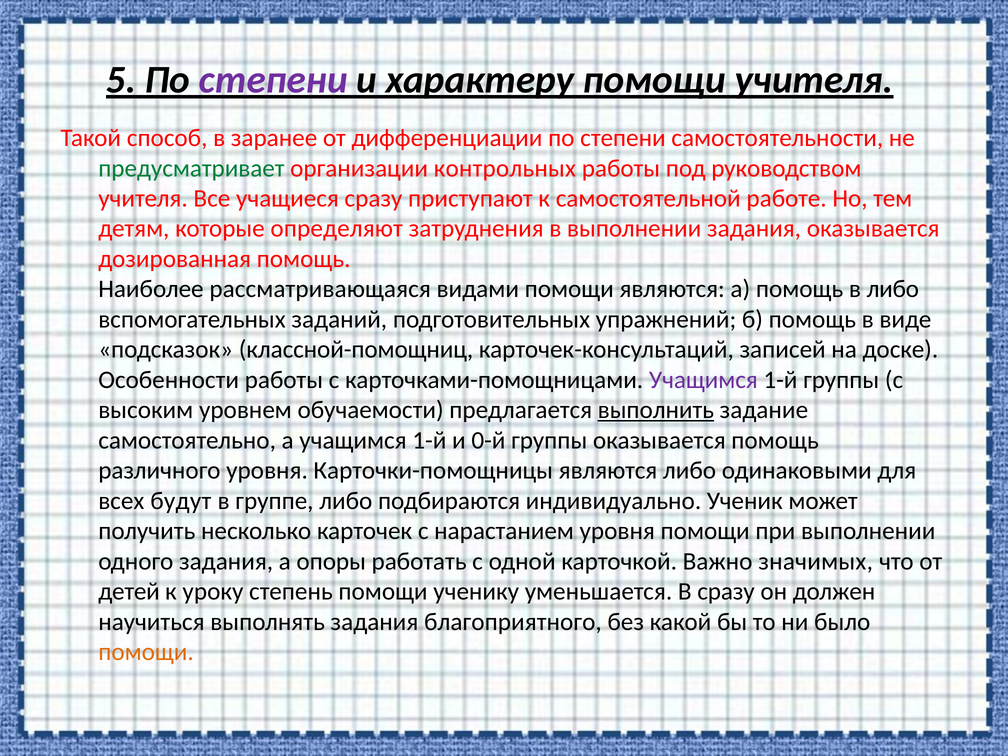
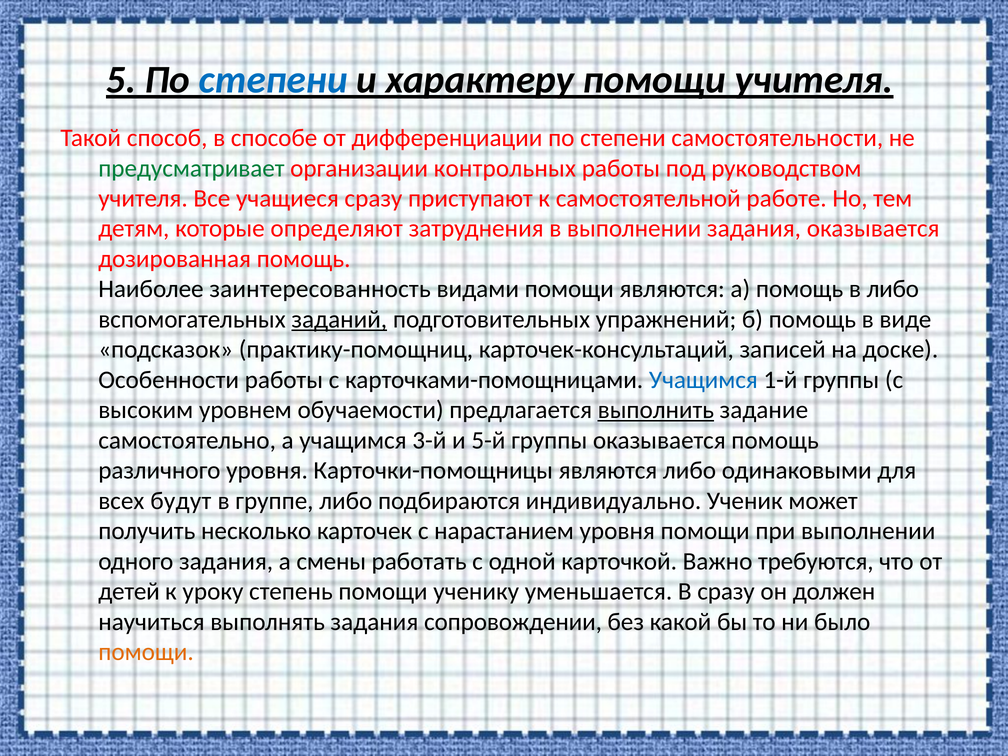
степени colour: purple -> blue (273, 80)
заранее: заранее -> способе (274, 138)
рассматривающаяся: рассматривающаяся -> заинтересованность (320, 289)
заданий underline: none -> present (339, 319)
классной-помощниц: классной-помощниц -> практику-помощниц (356, 350)
Учащимся colour: purple -> blue (703, 380)
а учащимся 1-й: 1-й -> 3-й (429, 440)
0-й: 0-й -> 5-й (488, 440)
опоры: опоры -> смены (331, 561)
значимых: значимых -> требуются (816, 561)
благоприятного: благоприятного -> сопровождении (513, 622)
